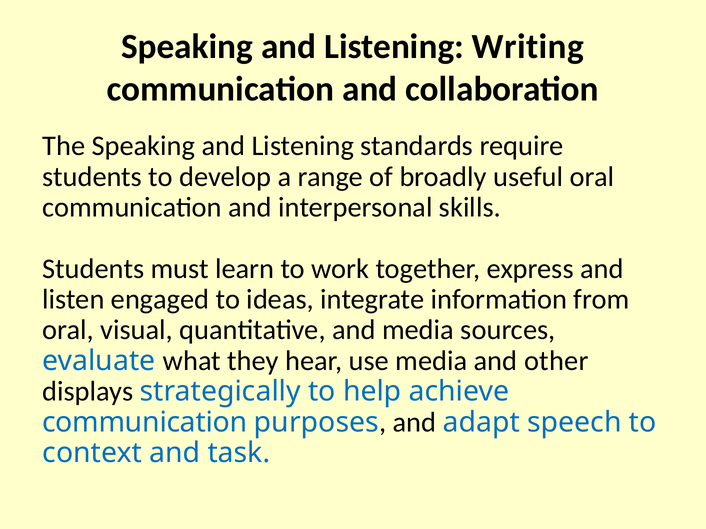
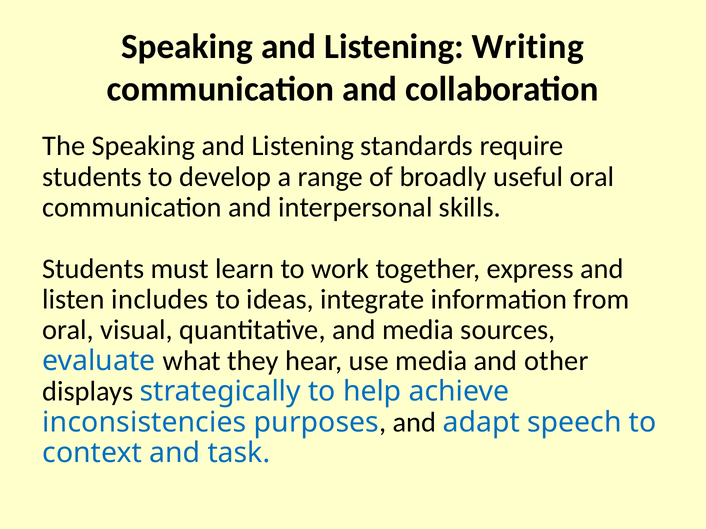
engaged: engaged -> includes (160, 300)
communication: communication -> inconsistencies (144, 423)
